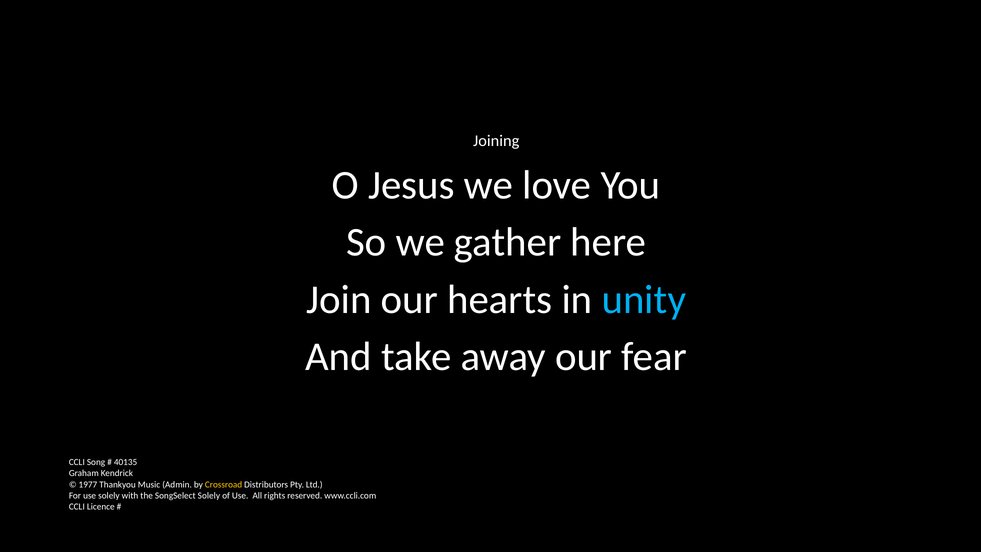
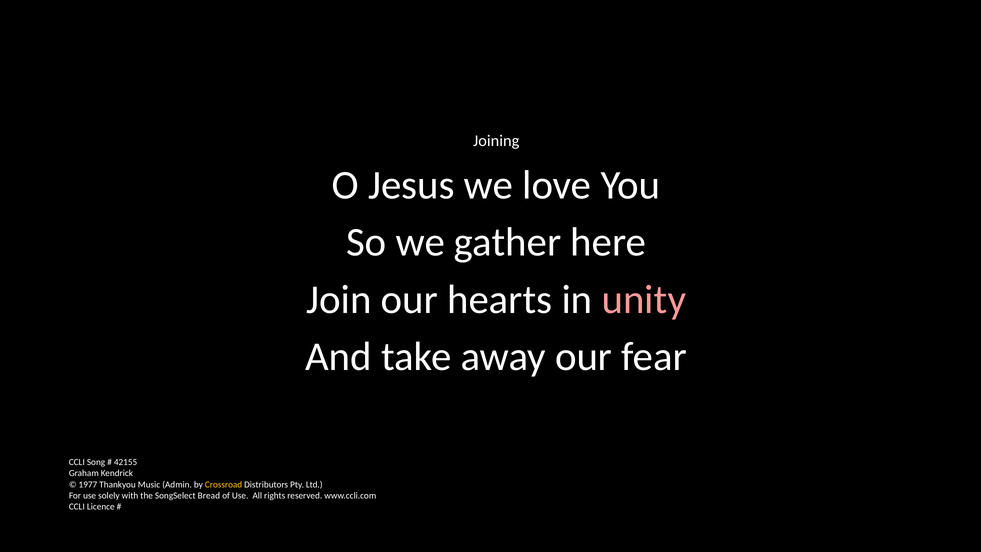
unity colour: light blue -> pink (644, 299)
40135: 40135 -> 42155 (126, 462)
SongSelect Solely: Solely -> Bread (209, 495)
